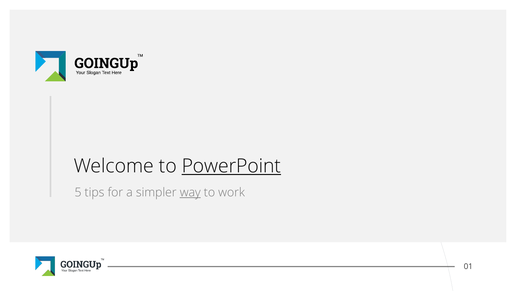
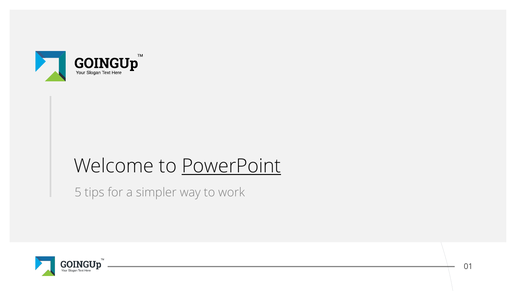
way underline: present -> none (190, 192)
